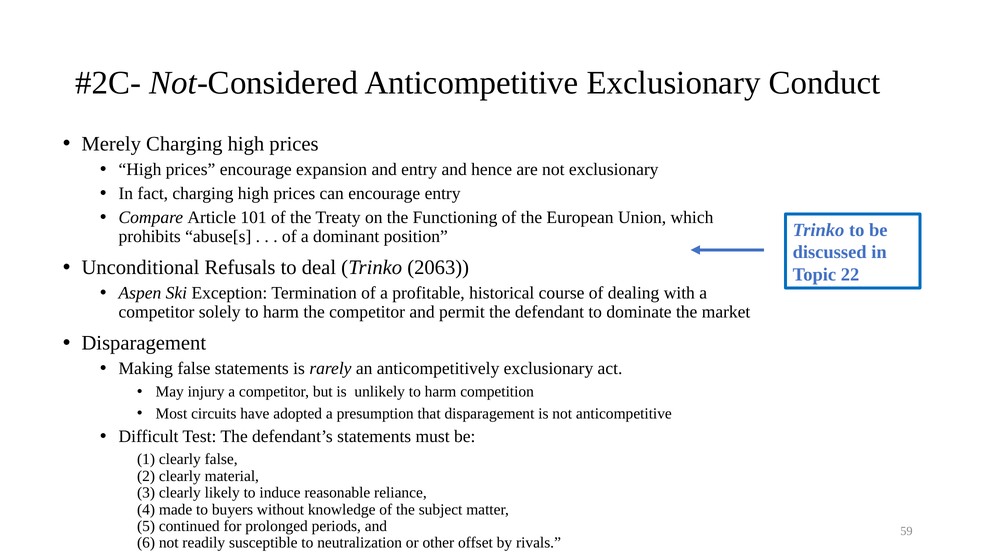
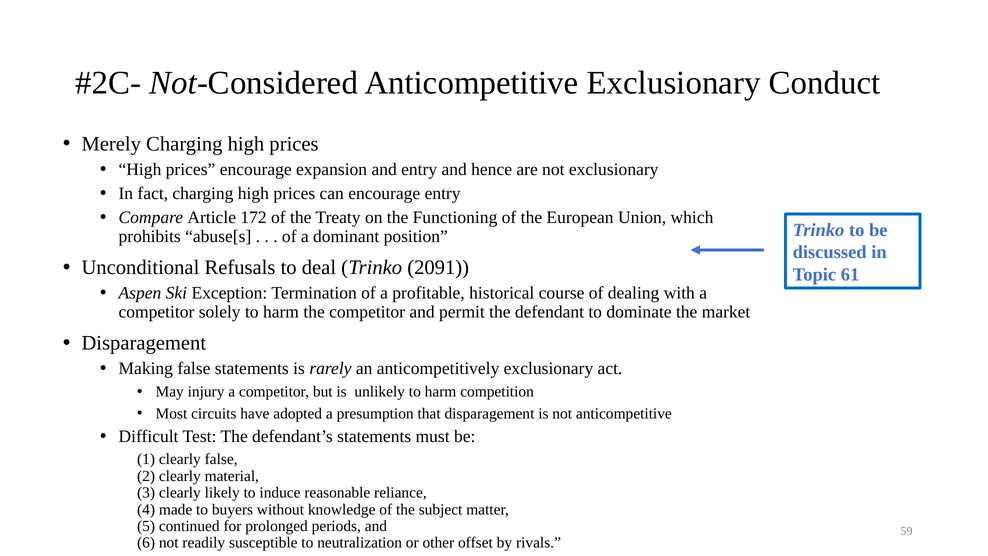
101: 101 -> 172 (254, 218)
2063: 2063 -> 2091 (438, 267)
22: 22 -> 61 (850, 274)
